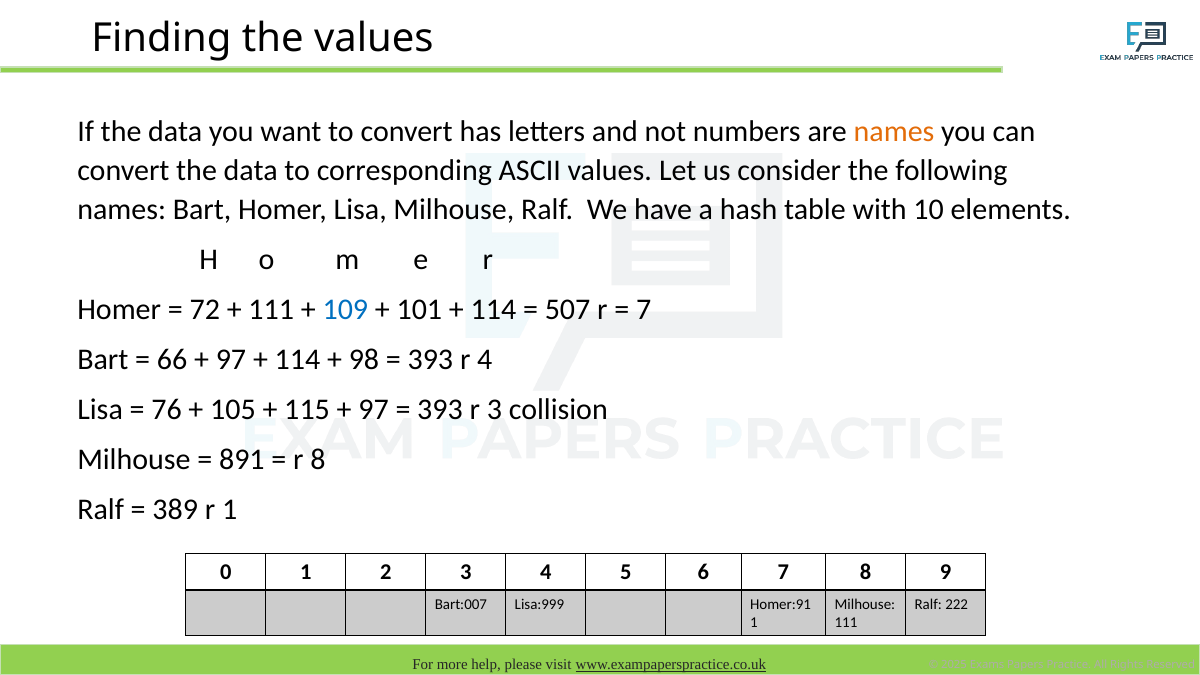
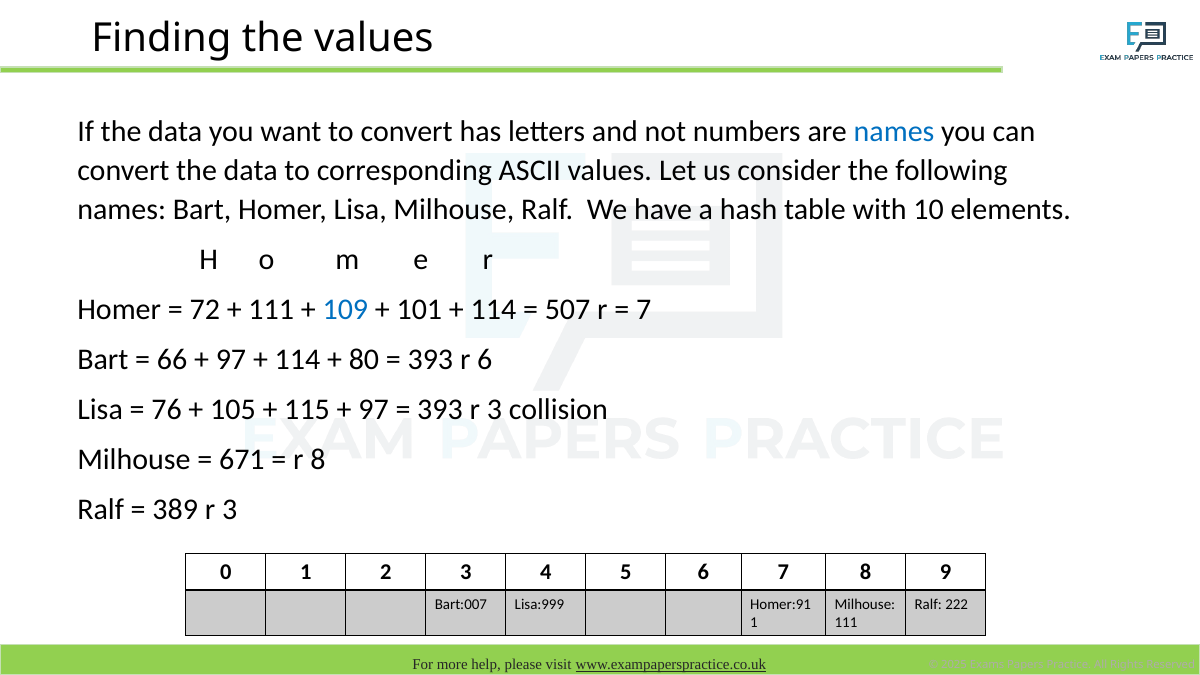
names colour: orange -> blue (894, 131)
98: 98 -> 80 (364, 359)
r 4: 4 -> 6 (485, 359)
891: 891 -> 671 (242, 460)
389 r 1: 1 -> 3 (230, 510)
